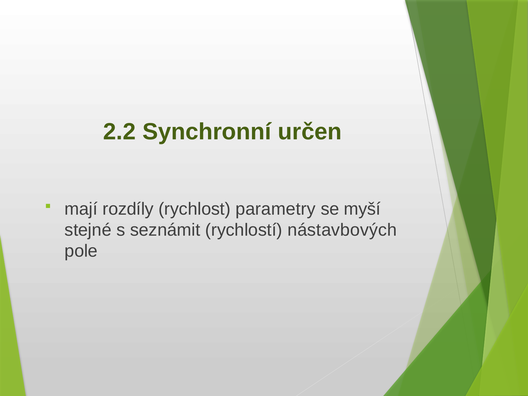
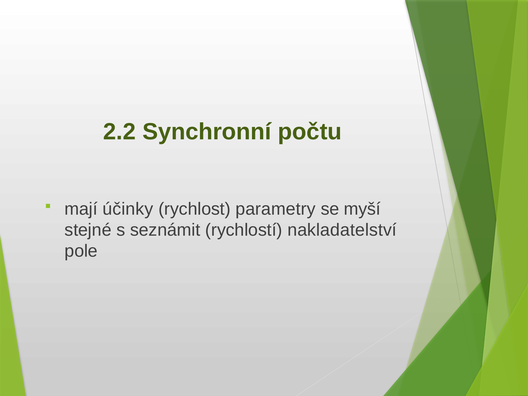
určen: určen -> počtu (310, 132)
rozdíly: rozdíly -> účinky (128, 209)
nástavbových: nástavbových -> nakladatelství (342, 230)
